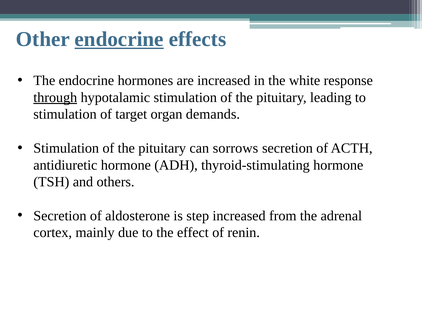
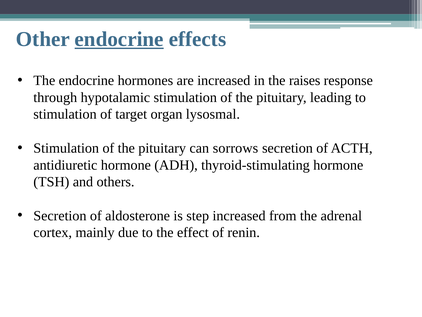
white: white -> raises (305, 80)
through underline: present -> none (55, 97)
demands: demands -> lysosmal (213, 114)
